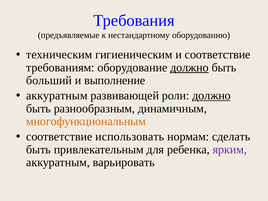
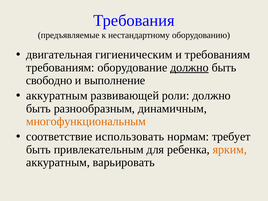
техническим: техническим -> двигательная (59, 55)
и соответствие: соответствие -> требованиям (218, 55)
больший: больший -> свободно (49, 80)
должно underline: present -> none (212, 96)
сделать: сделать -> требует (231, 137)
ярким colour: purple -> orange (230, 149)
